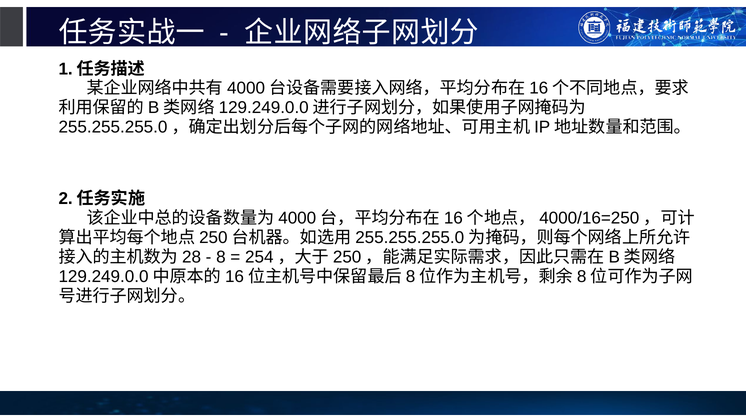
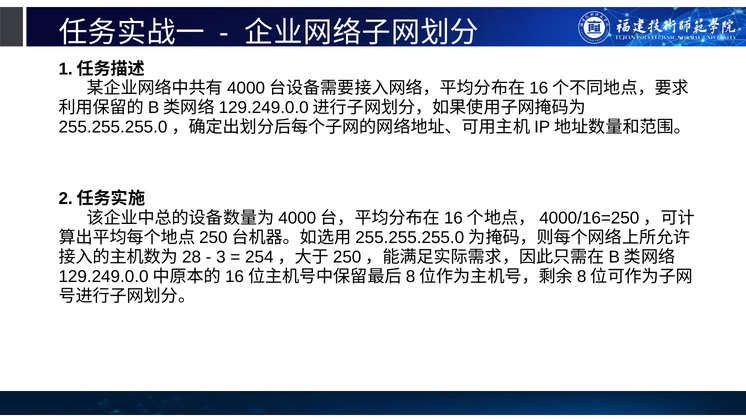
8: 8 -> 3 (221, 257)
